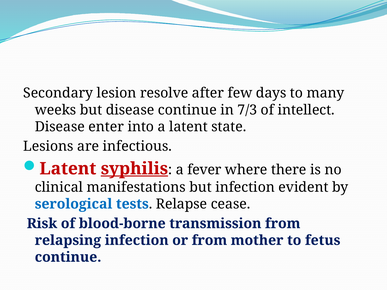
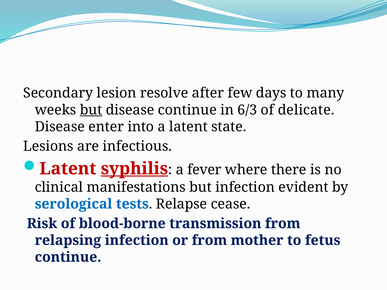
but underline: none -> present (91, 110)
7/3: 7/3 -> 6/3 (247, 110)
intellect: intellect -> delicate (306, 110)
